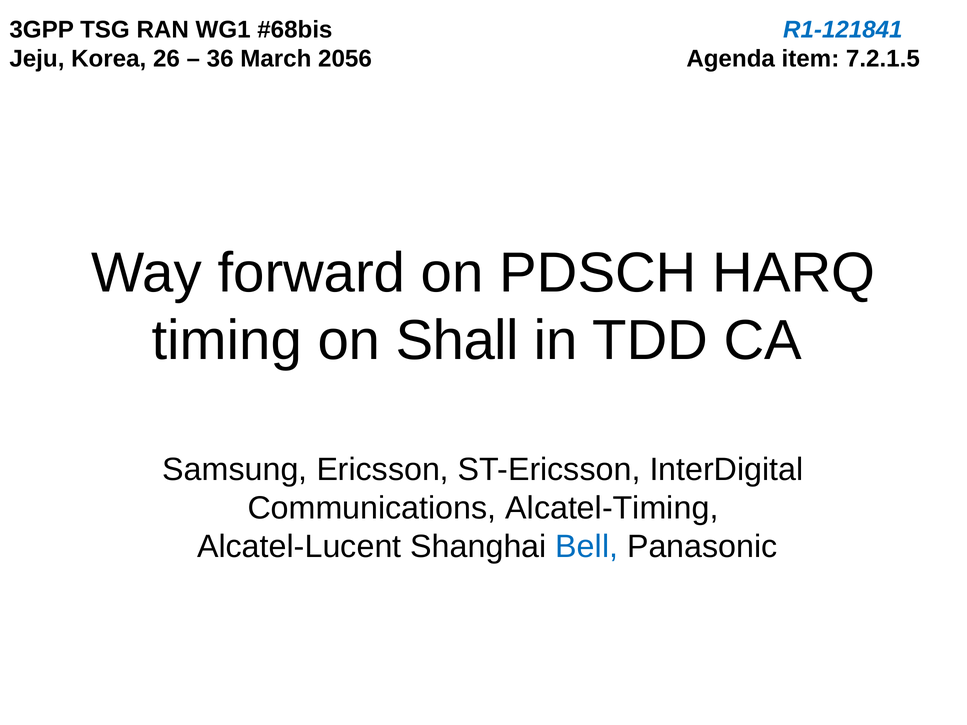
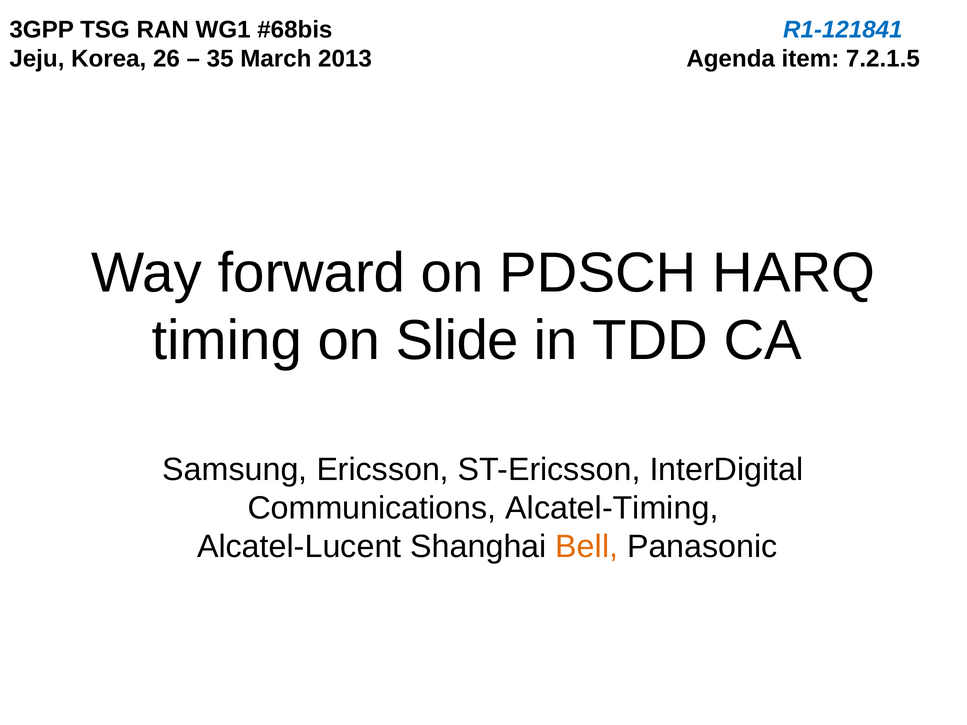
36: 36 -> 35 (220, 59)
2056: 2056 -> 2013 (345, 59)
Shall: Shall -> Slide (457, 341)
Bell colour: blue -> orange (587, 547)
